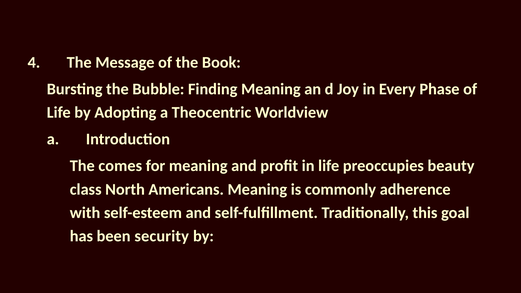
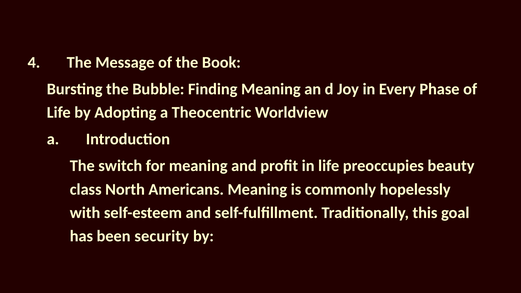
comes: comes -> switch (120, 166)
adherence: adherence -> hopelessly (415, 189)
